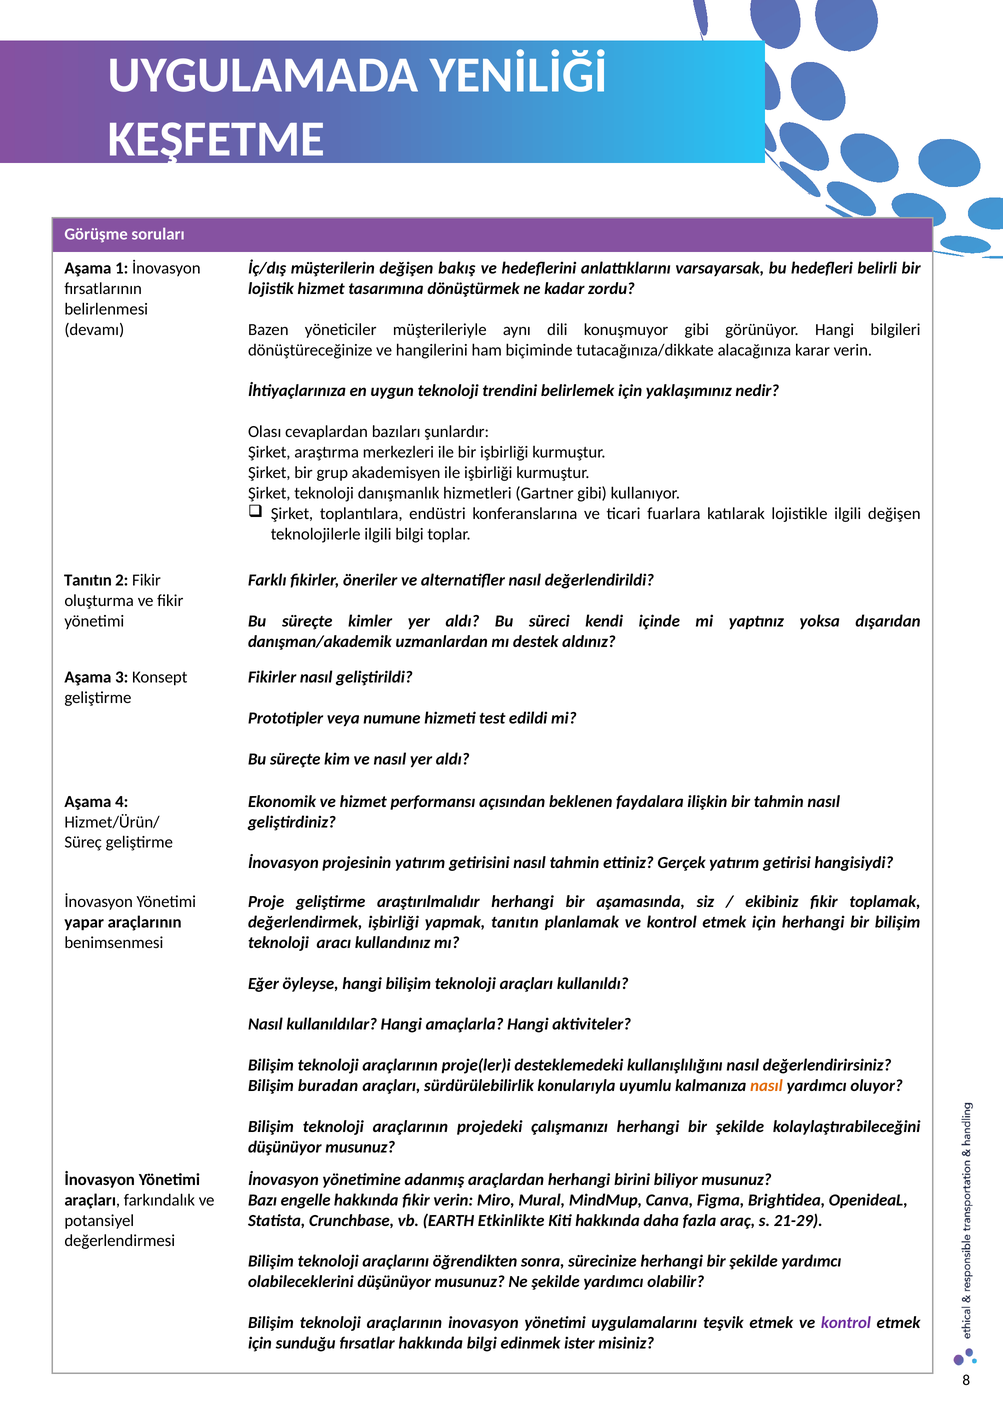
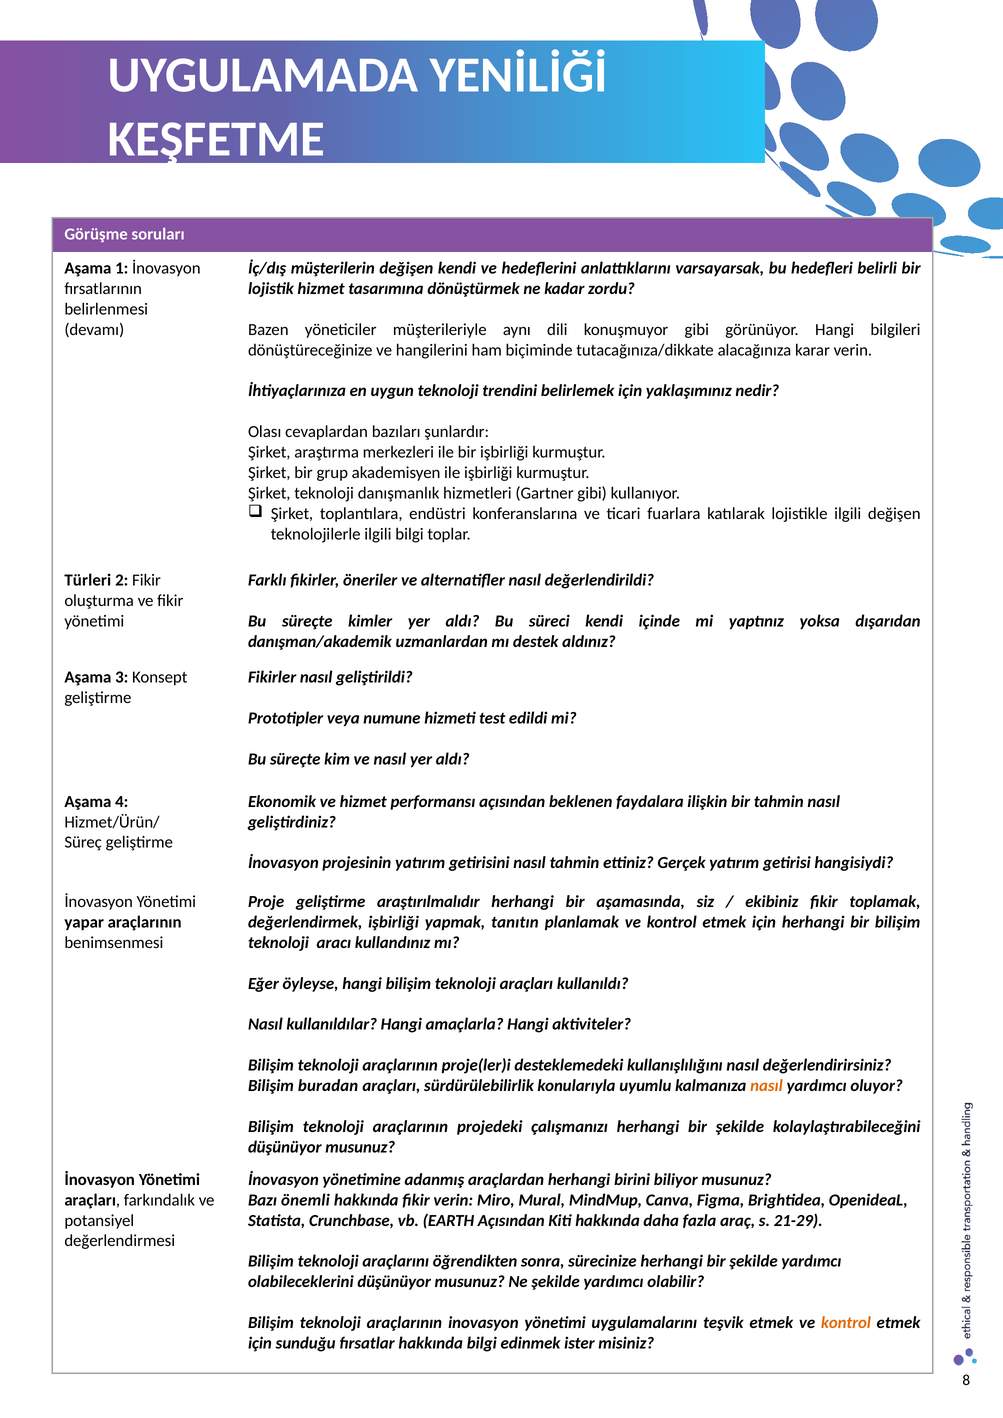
değişen bakış: bakış -> kendi (457, 268)
Tanıtın: Tanıtın -> Türleri (88, 581)
engelle: engelle -> önemli (305, 1201)
EARTH Etkinlikte: Etkinlikte -> Açısından (511, 1221)
kontrol colour: purple -> orange (846, 1323)
